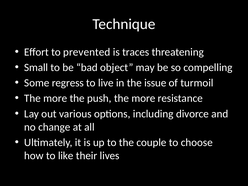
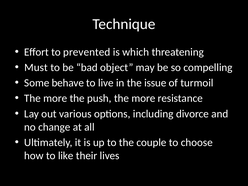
traces: traces -> which (136, 52)
Small: Small -> Must (36, 67)
regress: regress -> behave (68, 83)
